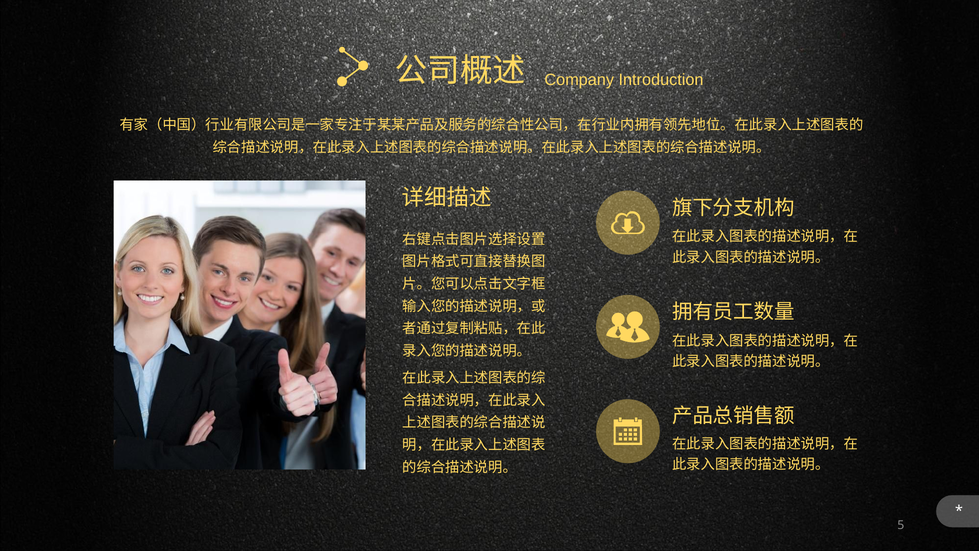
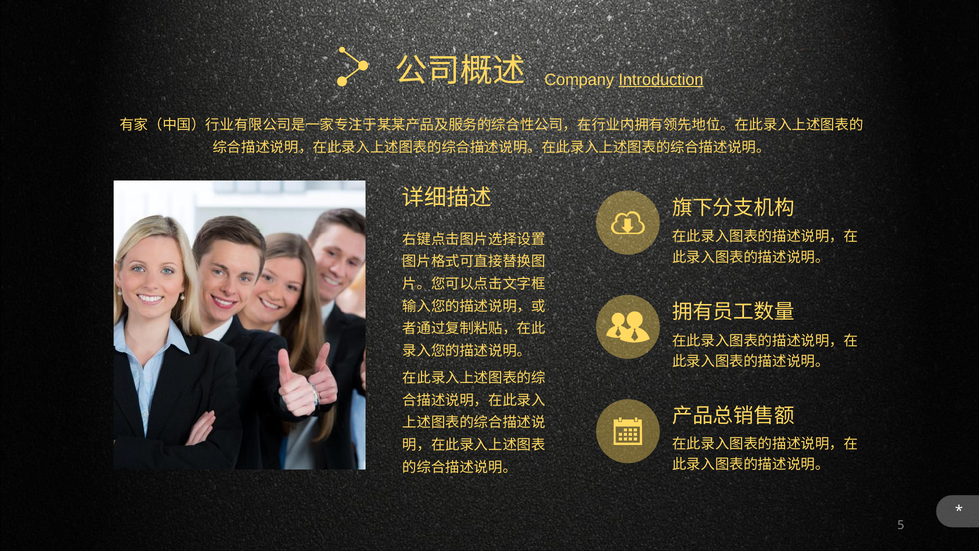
Introduction underline: none -> present (661, 80)
